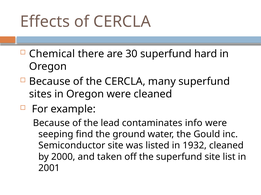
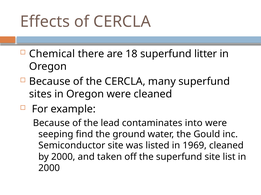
30: 30 -> 18 (132, 54)
hard: hard -> litter (206, 54)
info: info -> into (194, 123)
1932: 1932 -> 1969 (195, 146)
2001: 2001 -> 2000 (49, 169)
